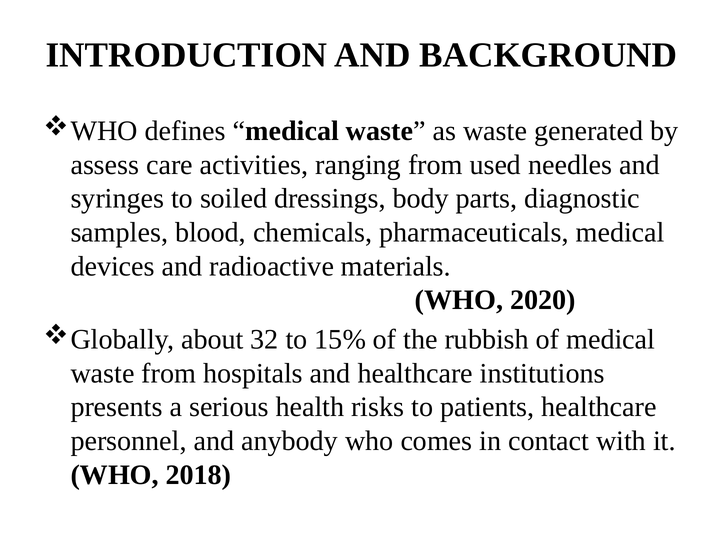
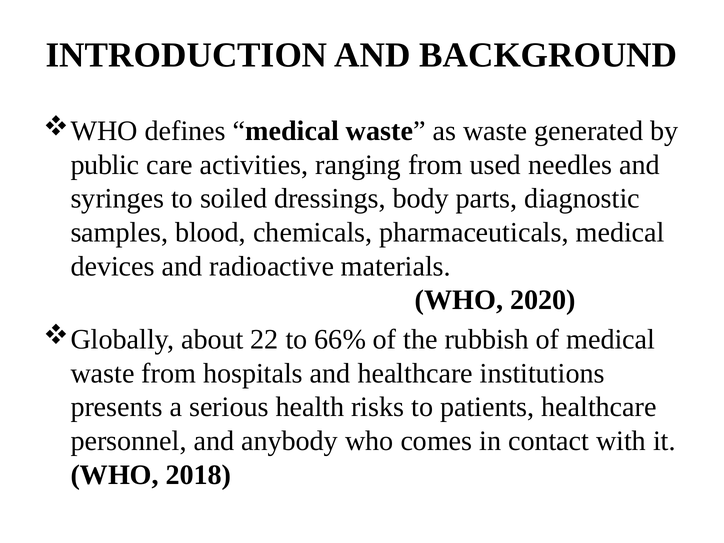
assess: assess -> public (105, 165)
32: 32 -> 22 (264, 340)
15%: 15% -> 66% (340, 340)
